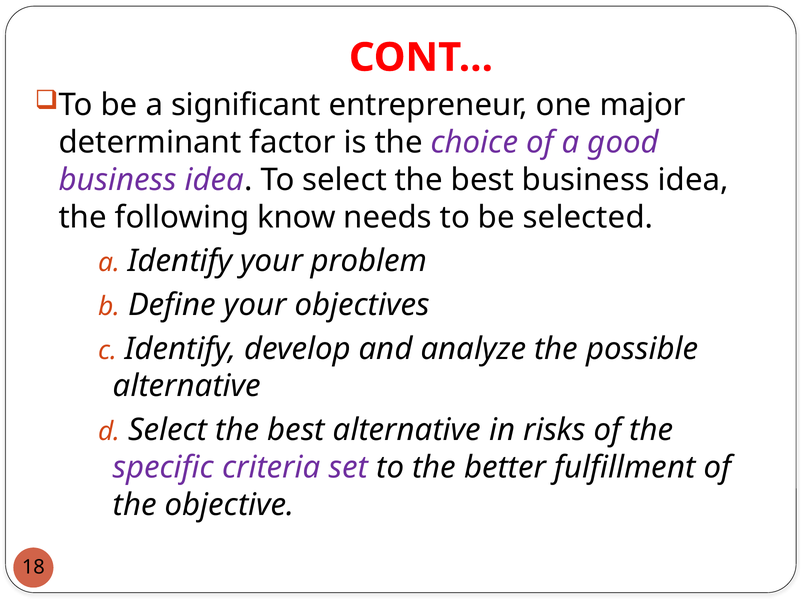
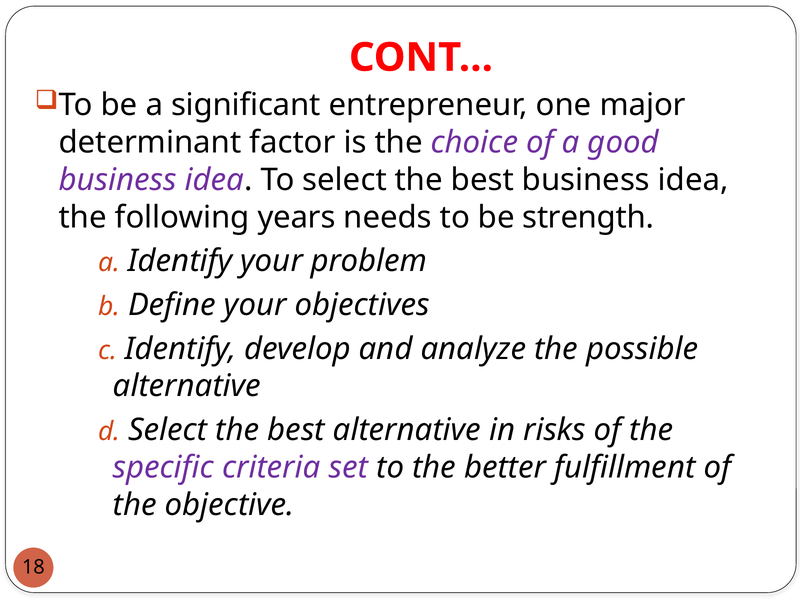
know: know -> years (297, 217)
selected: selected -> strength (588, 217)
